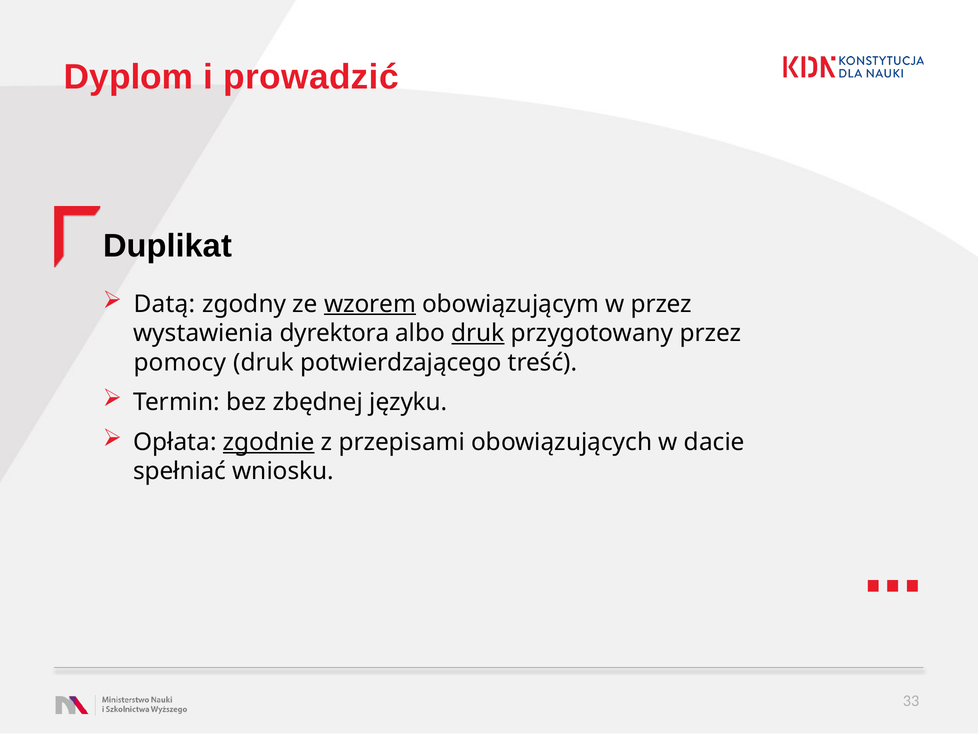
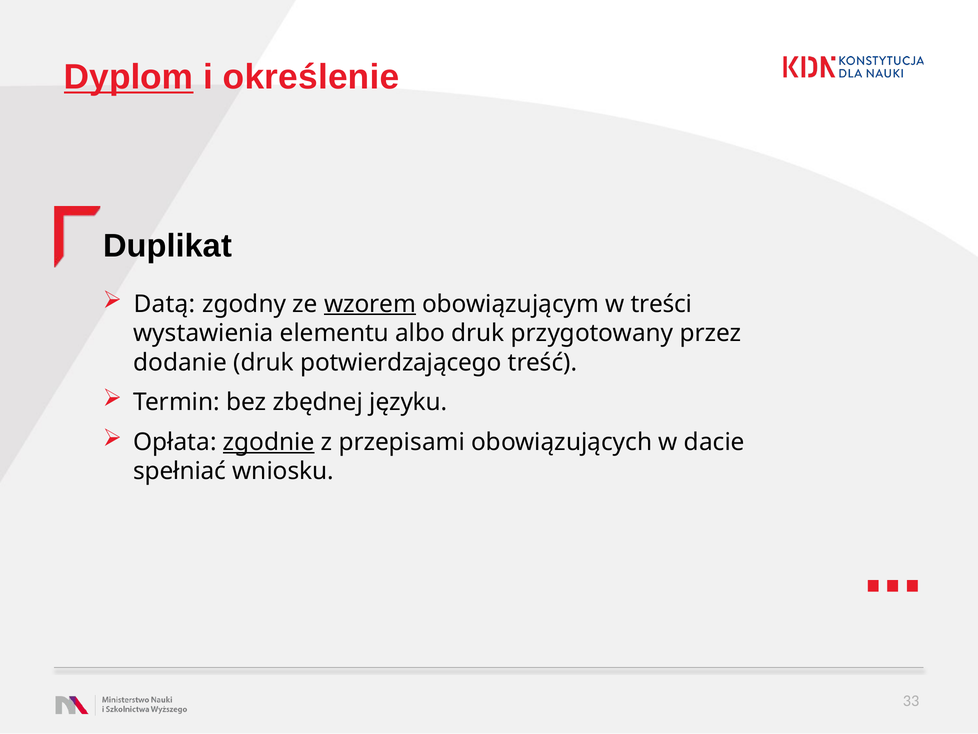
Dyplom underline: none -> present (129, 77)
prowadzić: prowadzić -> określenie (311, 77)
w przez: przez -> treści (661, 304)
dyrektora: dyrektora -> elementu (334, 333)
druk underline: present -> none (478, 333)
pomocy: pomocy -> dodanie (180, 362)
